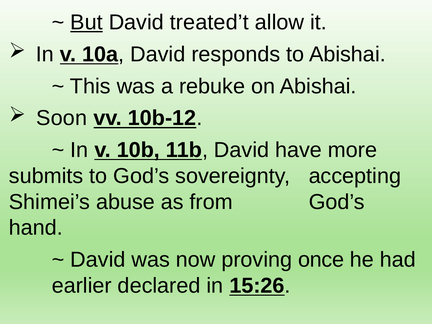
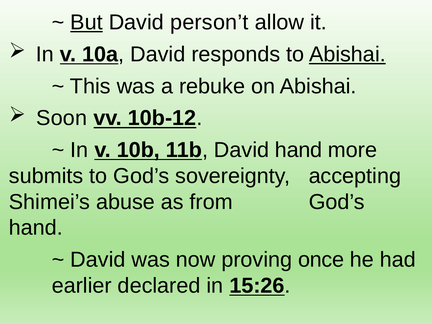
treated’t: treated’t -> person’t (209, 22)
Abishai underline: none -> present (347, 54)
David have: have -> hand (299, 150)
